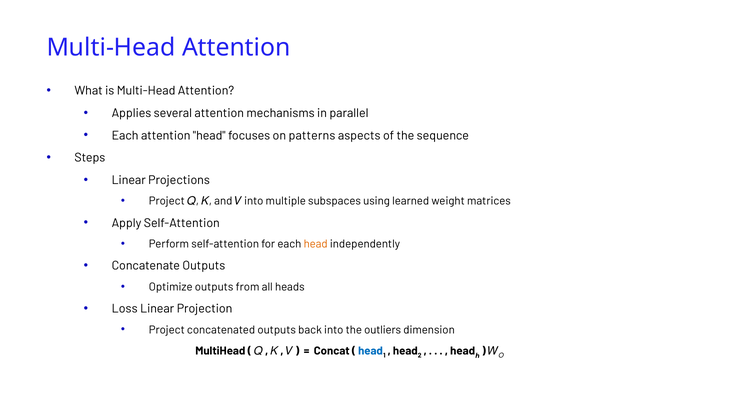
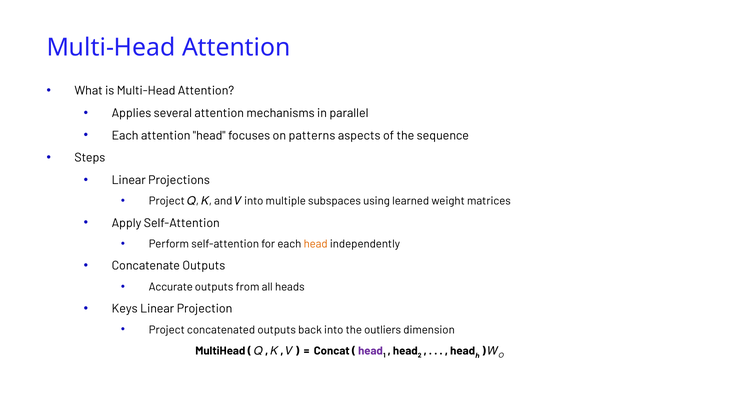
Optimize: Optimize -> Accurate (171, 287)
Loss: Loss -> Keys (125, 308)
head colour: blue -> purple (371, 351)
